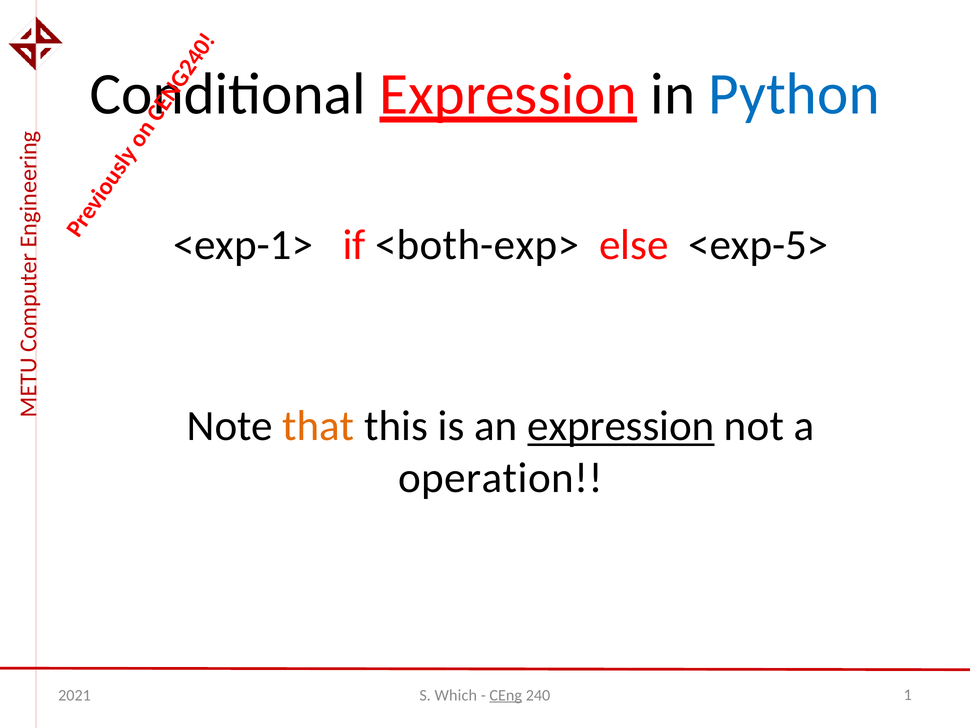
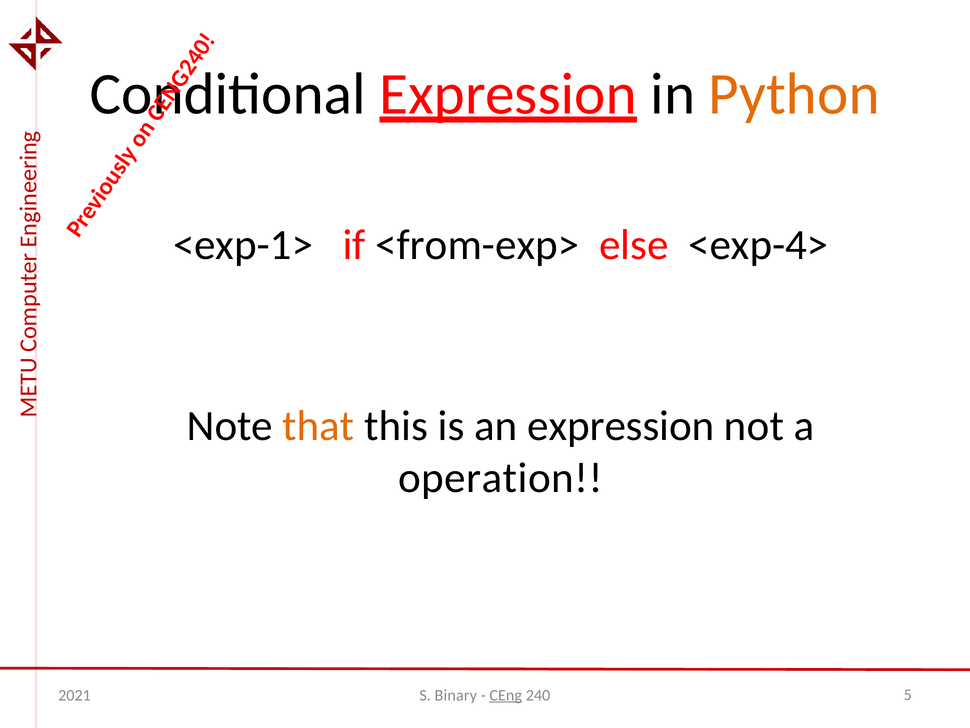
Python colour: blue -> orange (794, 94)
<both-exp>: <both-exp> -> <from-exp> (477, 245)
<exp-5>: <exp-5> -> <exp-4> (758, 245)
expression underline: present -> none (621, 426)
Which: Which -> Binary (456, 695)
1: 1 -> 5 (908, 695)
